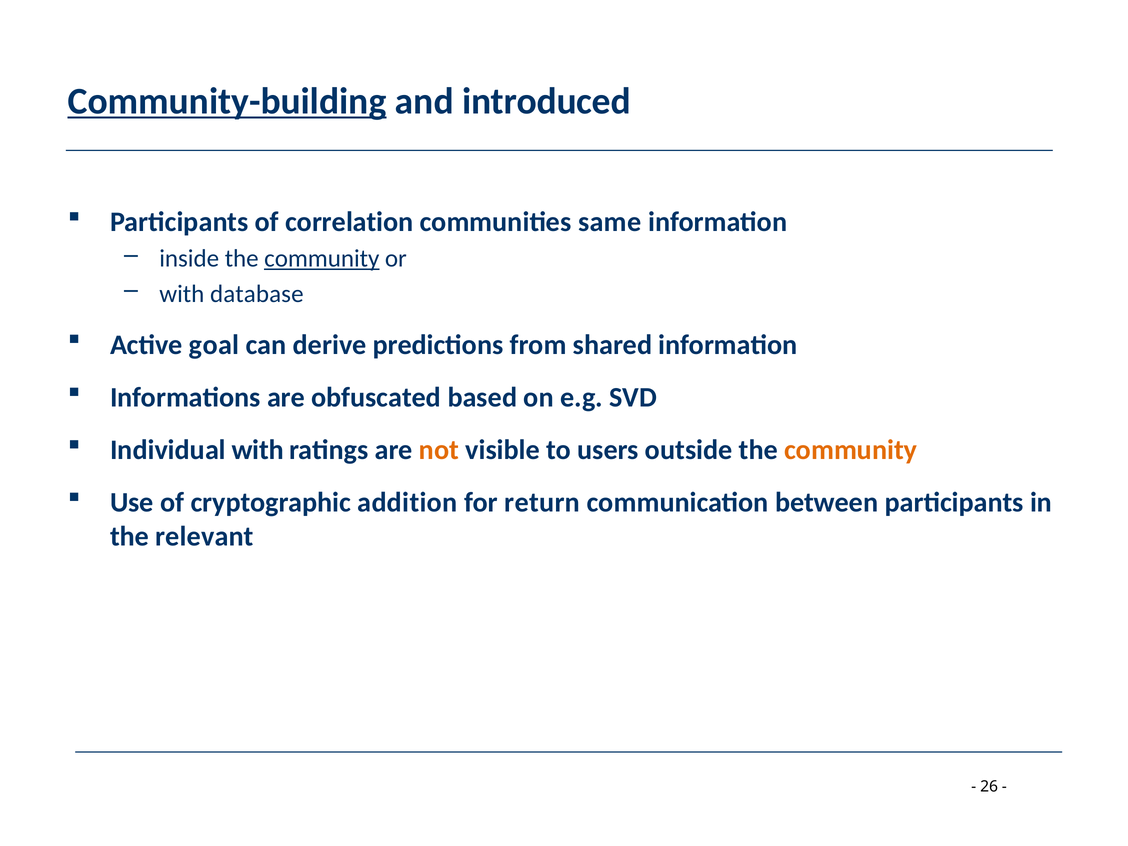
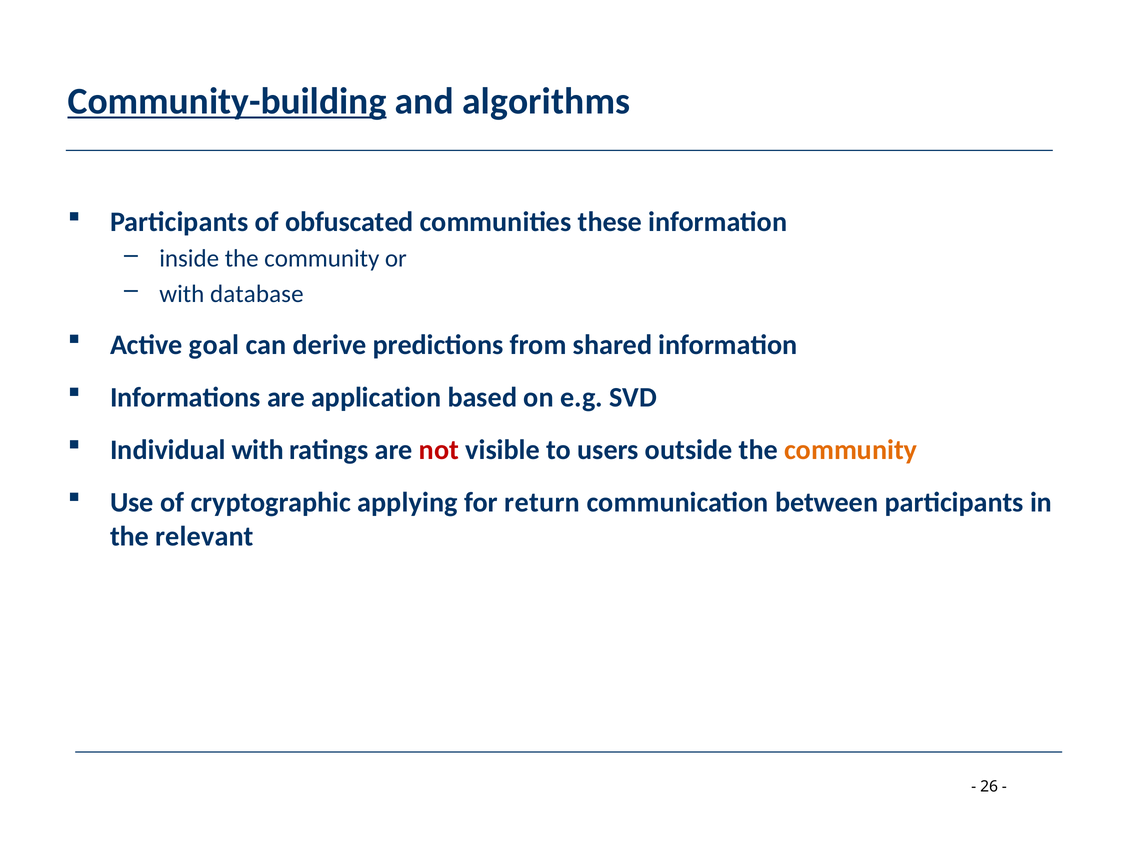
introduced: introduced -> algorithms (546, 101)
correlation: correlation -> obfuscated (349, 222)
same: same -> these (610, 222)
community underline: present -> none (322, 259)
obfuscated: obfuscated -> application (376, 397)
not colour: orange -> red (439, 450)
addition: addition -> applying (407, 503)
